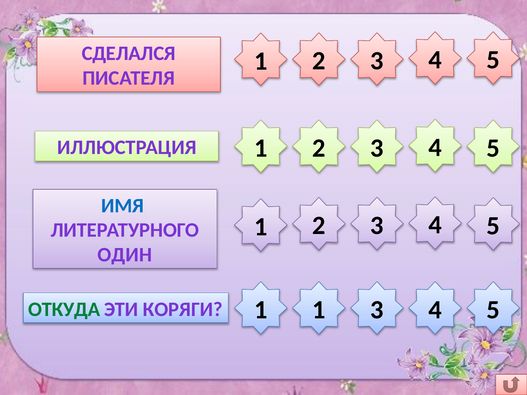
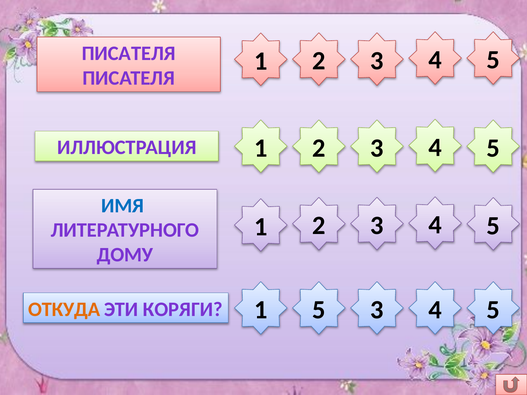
СДЕЛАЛСЯ: СДЕЛАЛСЯ -> ПИСАТЕЛЯ (129, 53)
ОДИН: ОДИН -> ДОМУ (125, 255)
1 1: 1 -> 5 (319, 310)
ОТКУДА colour: green -> orange (64, 309)
